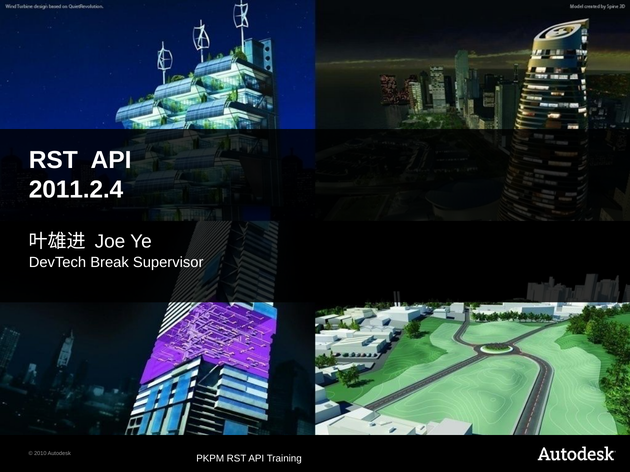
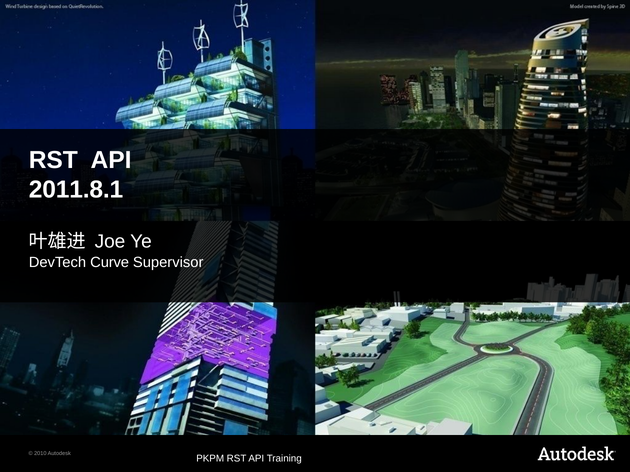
2011.2.4: 2011.2.4 -> 2011.8.1 (76, 190)
Break: Break -> Curve (110, 263)
